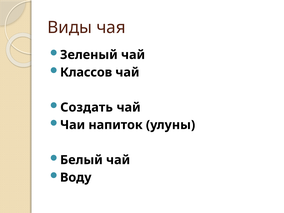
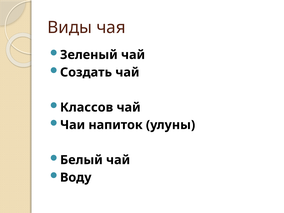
Классов: Классов -> Создать (86, 72)
Создать: Создать -> Классов (87, 107)
